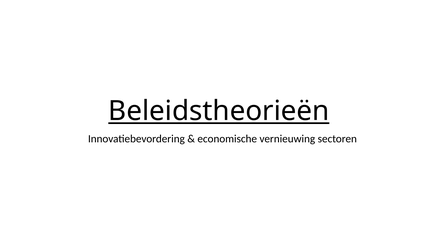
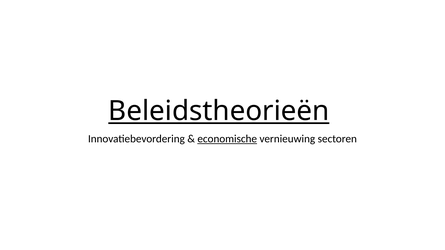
economische underline: none -> present (227, 139)
